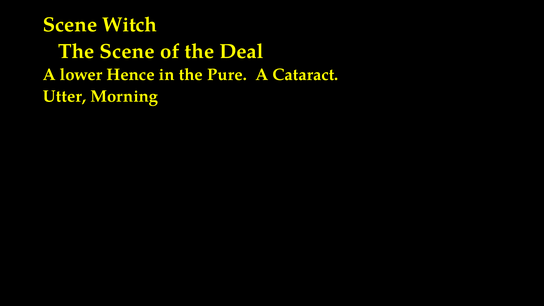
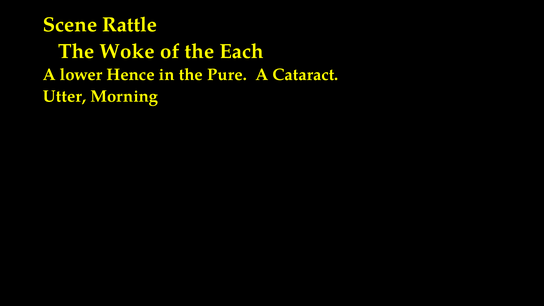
Witch: Witch -> Rattle (130, 25)
The Scene: Scene -> Woke (127, 51)
Deal: Deal -> Each (242, 51)
